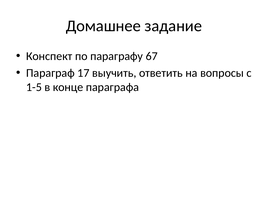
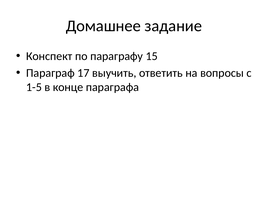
67: 67 -> 15 (152, 56)
